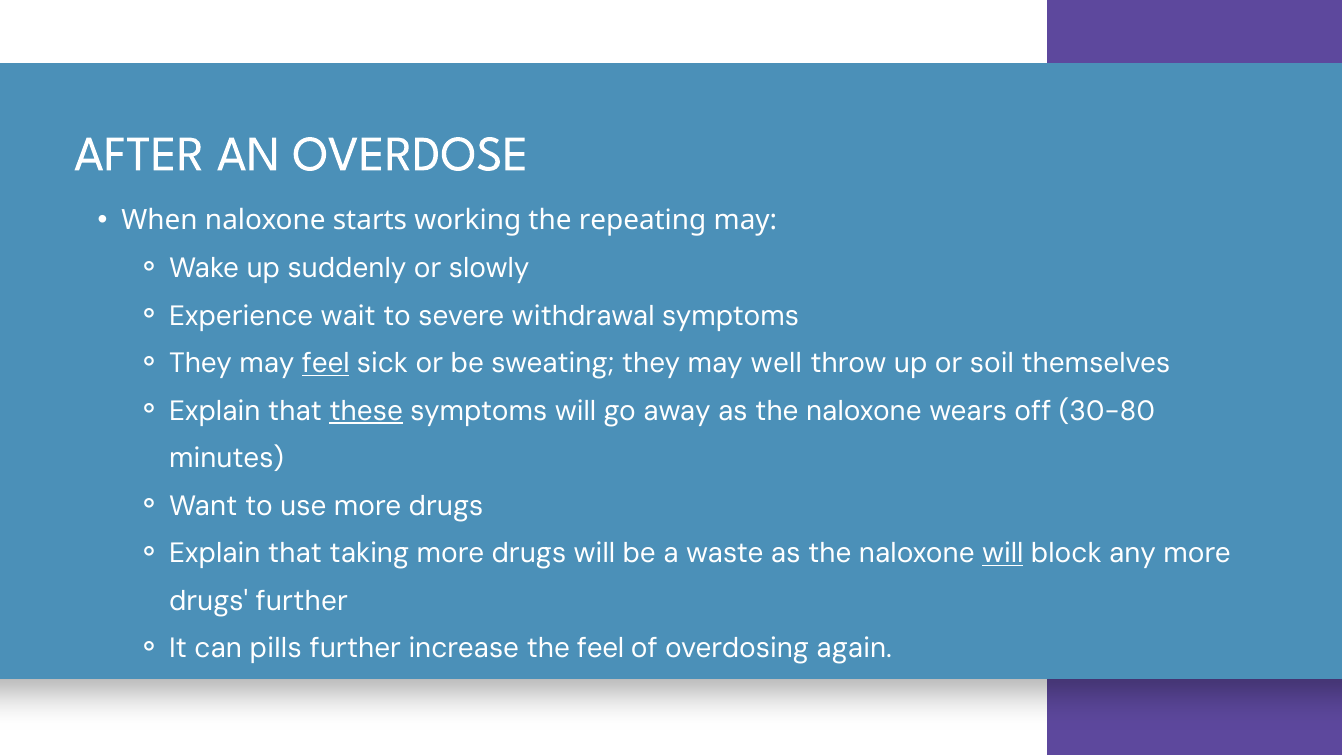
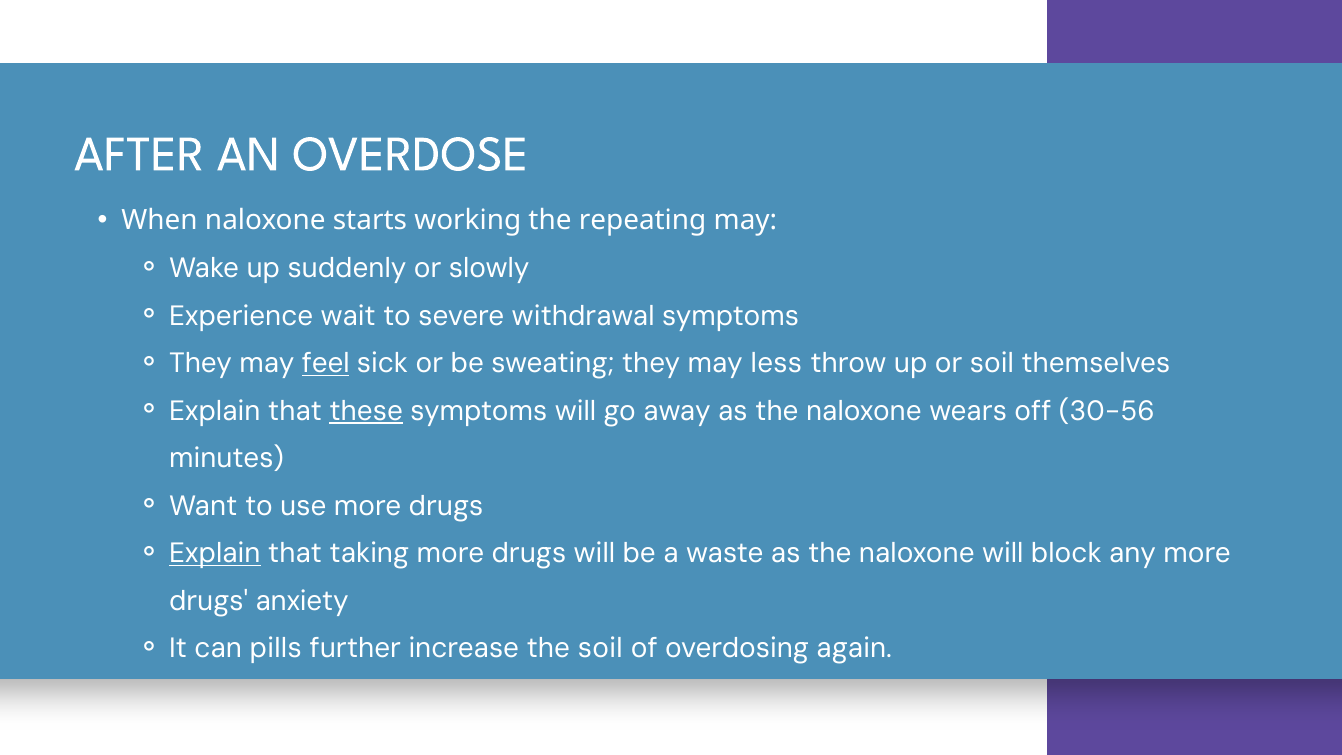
well: well -> less (776, 363)
30-80: 30-80 -> 30-56 (1107, 411)
Explain underline: none -> present (215, 553)
will underline: present -> none (1003, 553)
drugs further: further -> anxiety (302, 601)
the feel: feel -> soil (600, 648)
